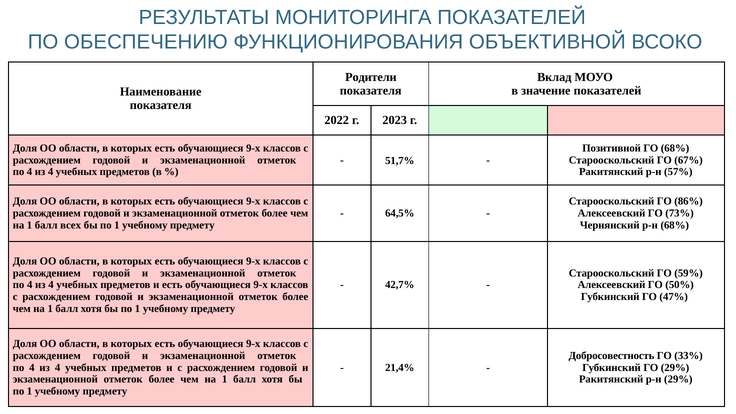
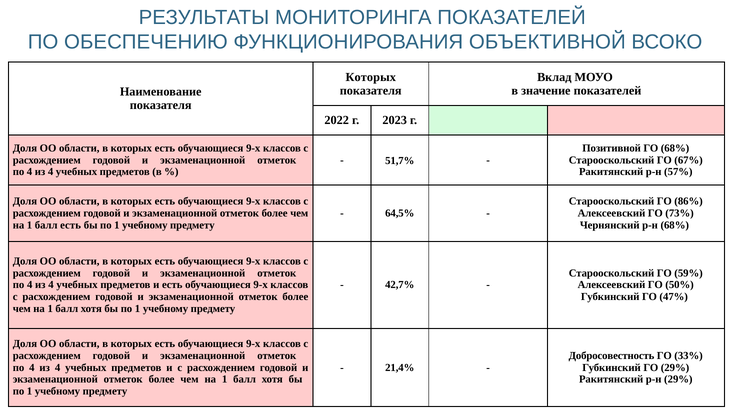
Родители: Родители -> Которых (371, 77)
балл всех: всех -> есть (71, 225)
